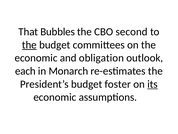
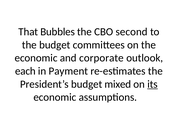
the underline: present -> none (29, 45)
obligation: obligation -> corporate (101, 58)
Monarch: Monarch -> Payment (68, 71)
foster: foster -> mixed (118, 84)
